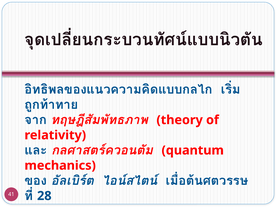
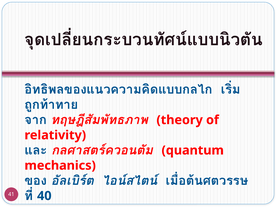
28: 28 -> 40 (44, 196)
